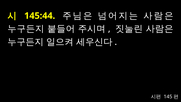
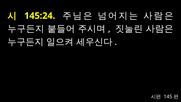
145:44: 145:44 -> 145:24 (40, 16)
